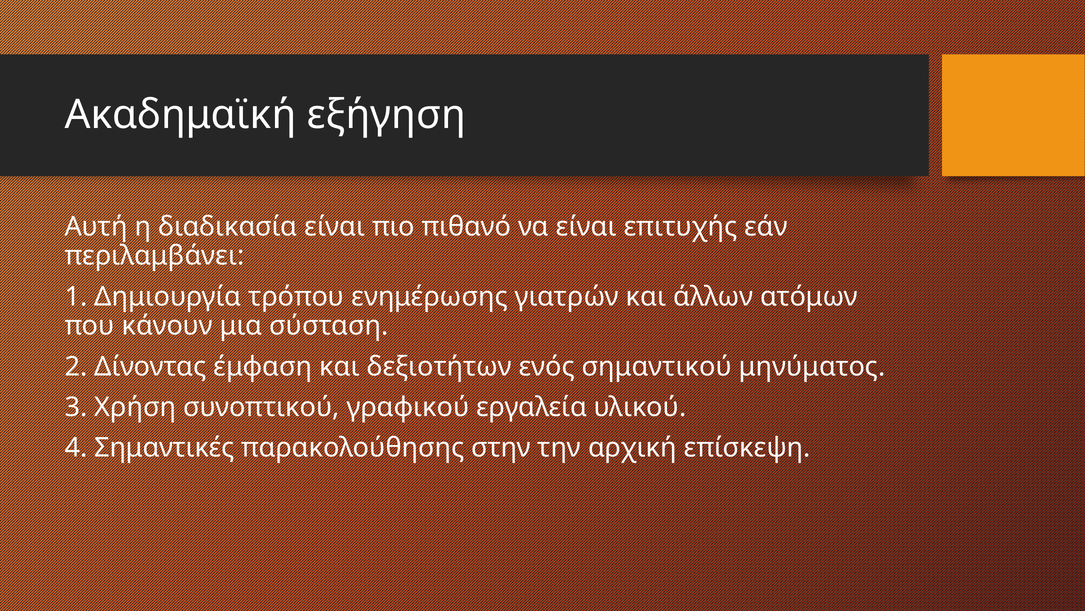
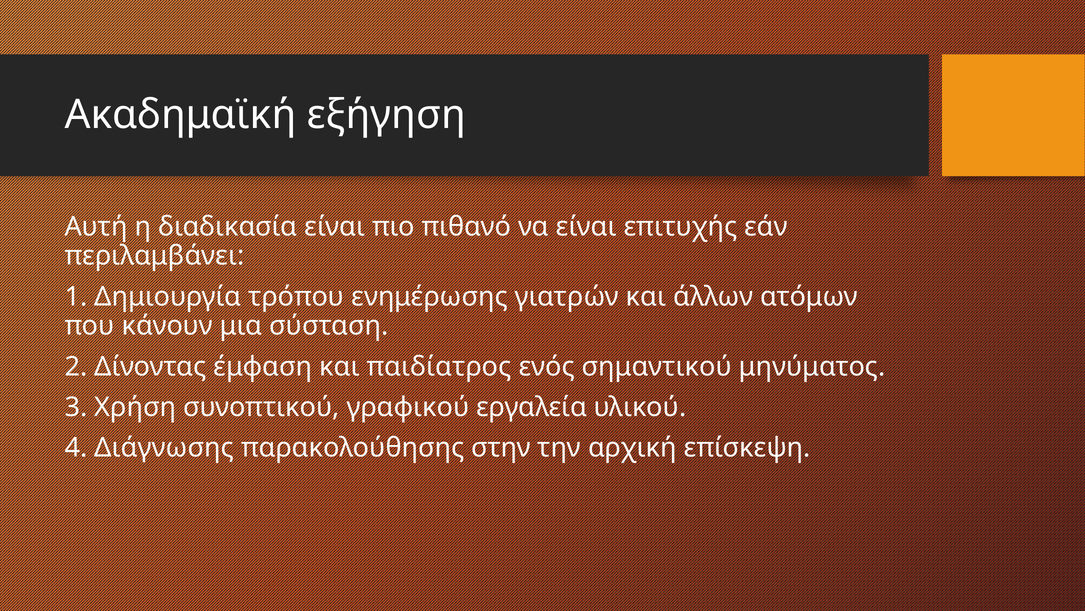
δεξιοτήτων: δεξιοτήτων -> παιδίατρος (439, 366)
Σημαντικές: Σημαντικές -> Διάγνωσης (164, 447)
